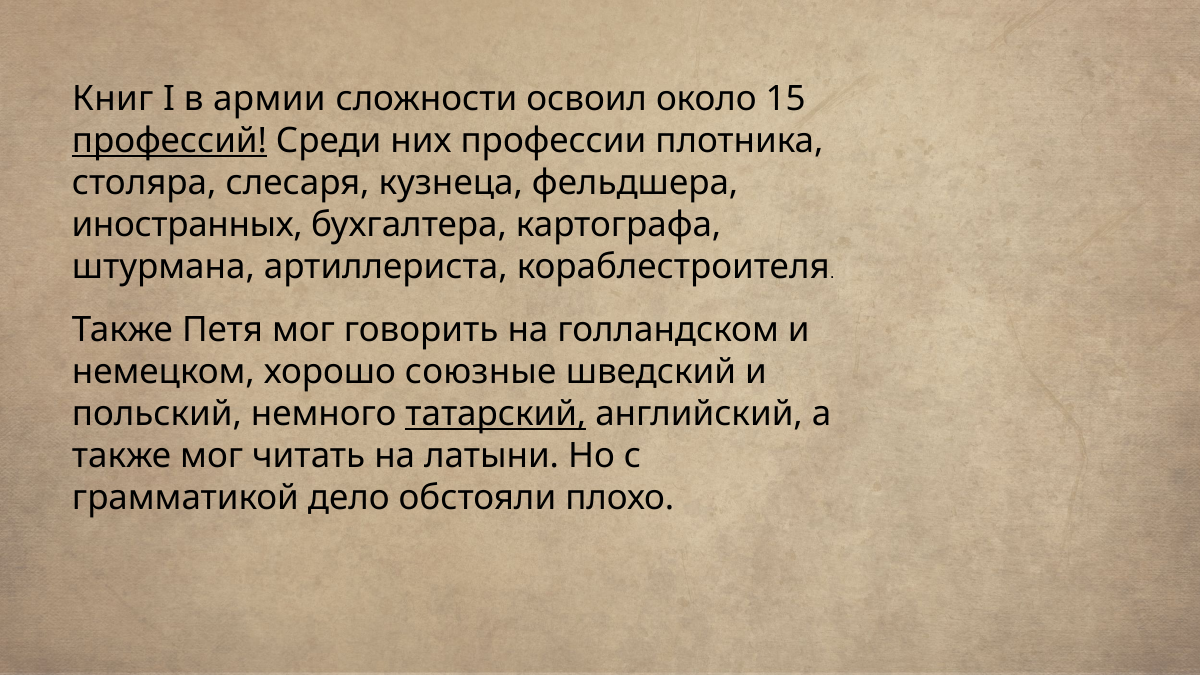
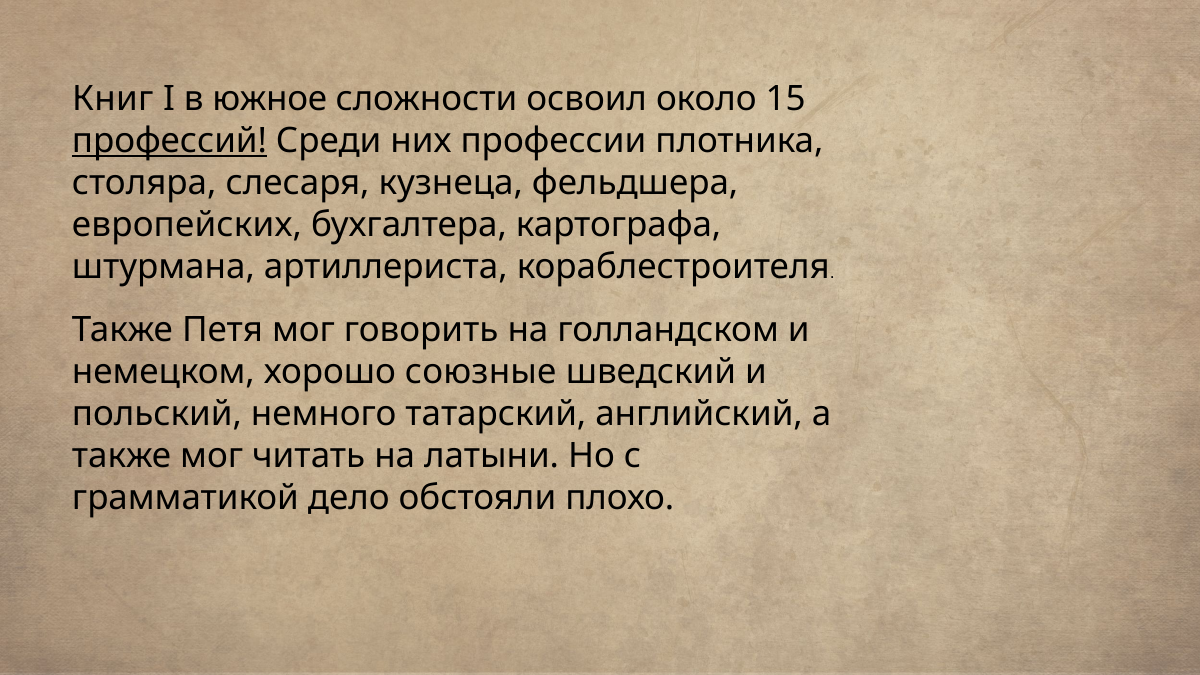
армии: армии -> южное (270, 99)
иностранных: иностранных -> европейских (187, 225)
татарский underline: present -> none (496, 414)
